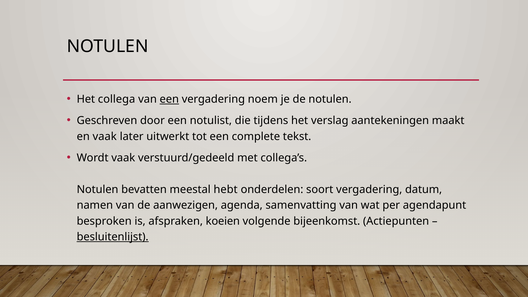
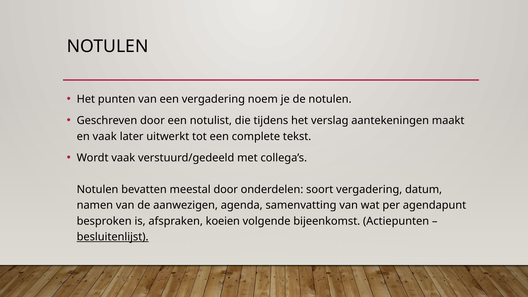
collega: collega -> punten (117, 99)
een underline: present -> none (169, 99)
meestal hebt: hebt -> door (226, 189)
